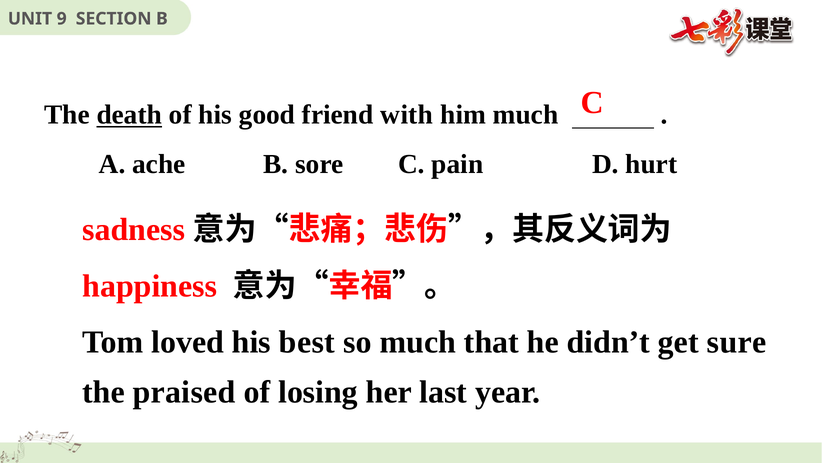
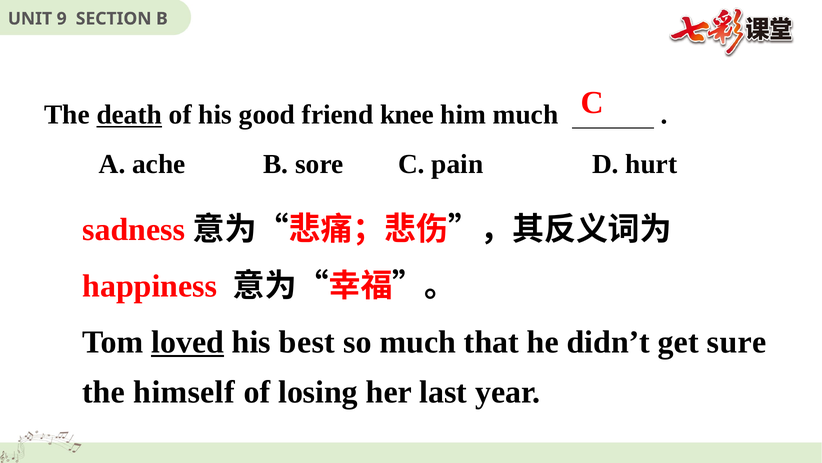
with: with -> knee (407, 115)
loved underline: none -> present (188, 342)
praised: praised -> himself (184, 392)
